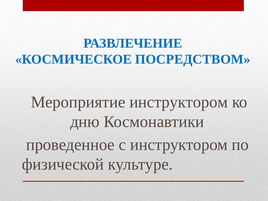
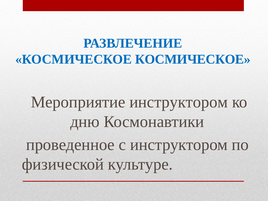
КОСМИЧЕСКОЕ ПОСРЕДСТВОМ: ПОСРЕДСТВОМ -> КОСМИЧЕСКОЕ (193, 59)
